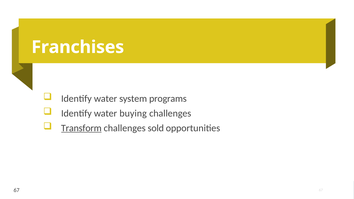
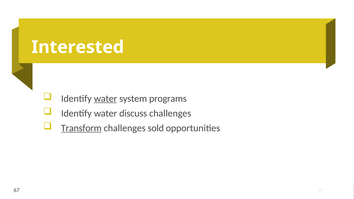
Franchises: Franchises -> Interested (78, 47)
water underline: none -> present (106, 99)
buying: buying -> discuss (133, 113)
